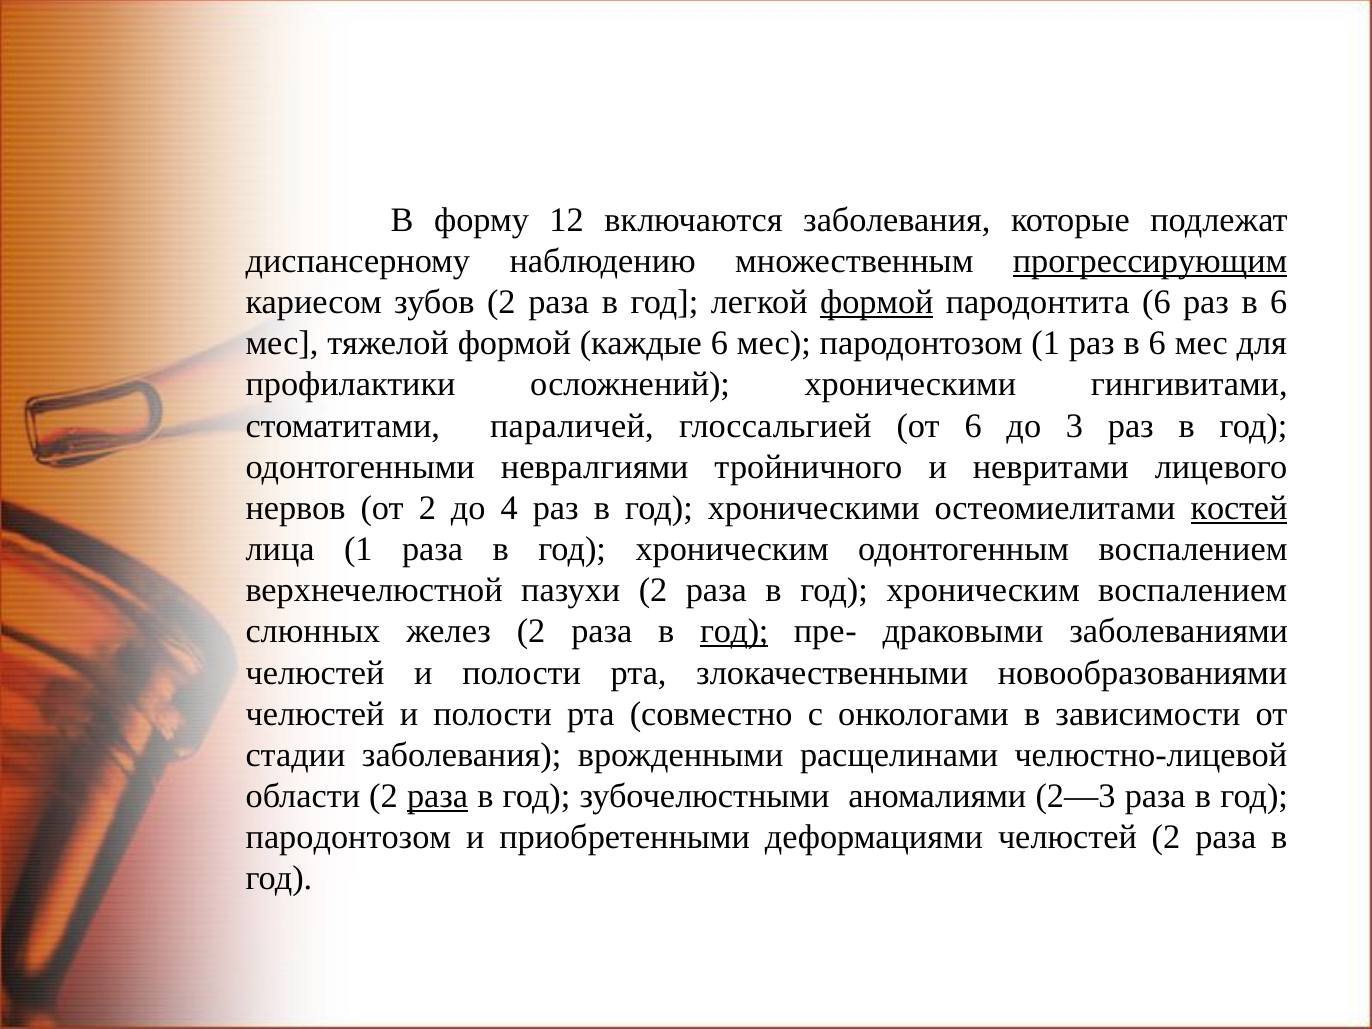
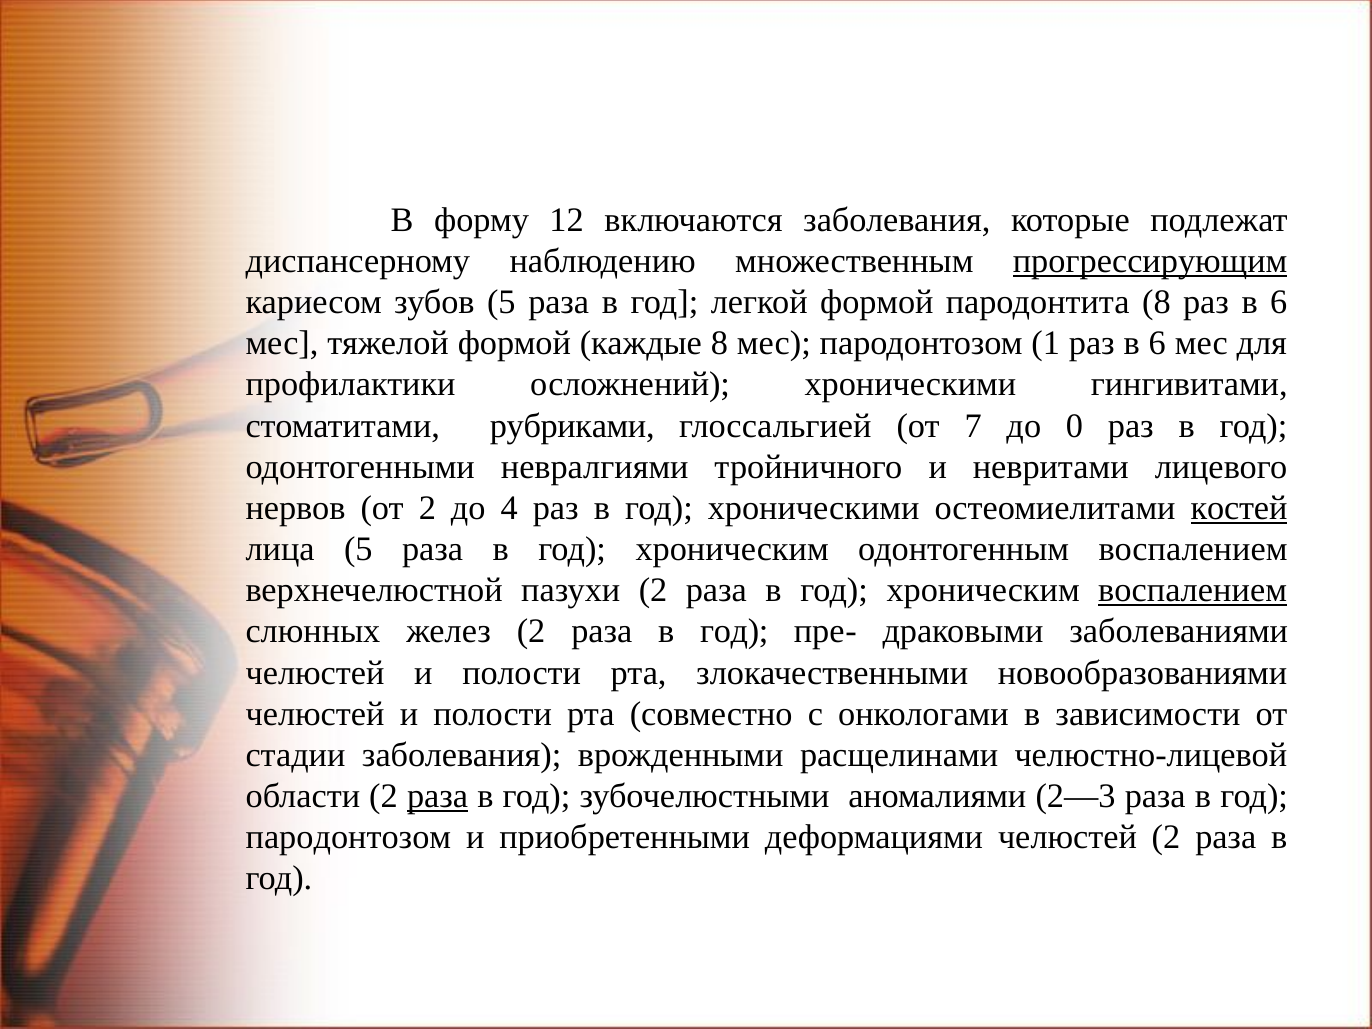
зубов 2: 2 -> 5 (501, 302)
формой underline: present -> none (877, 302)
пародонтита 6: 6 -> 8 (1156, 302)
каждые 6: 6 -> 8 (719, 343)
параличей: параличей -> рубриками (572, 426)
от 6: 6 -> 7 (973, 426)
3: 3 -> 0 (1074, 426)
лица 1: 1 -> 5 (358, 549)
воспалением underline: none -> present (1193, 590)
год underline: present -> none (734, 632)
